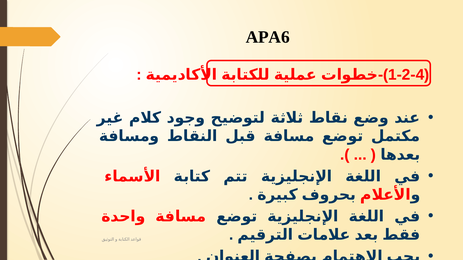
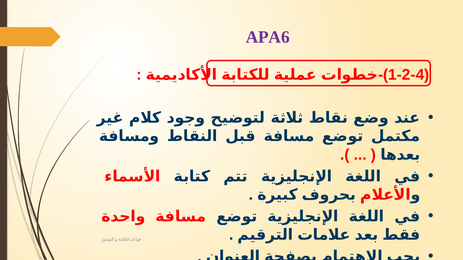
APA6 colour: black -> purple (268, 37)
